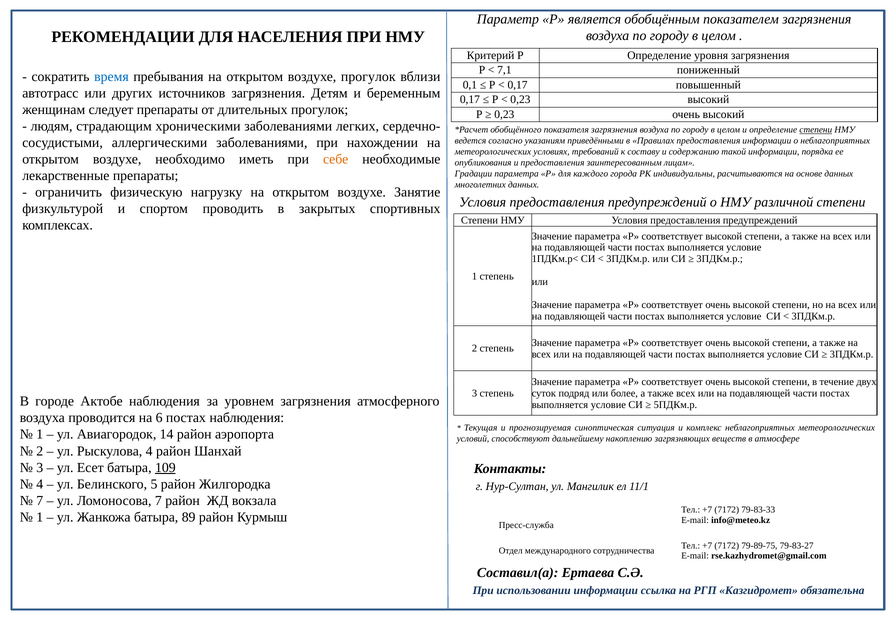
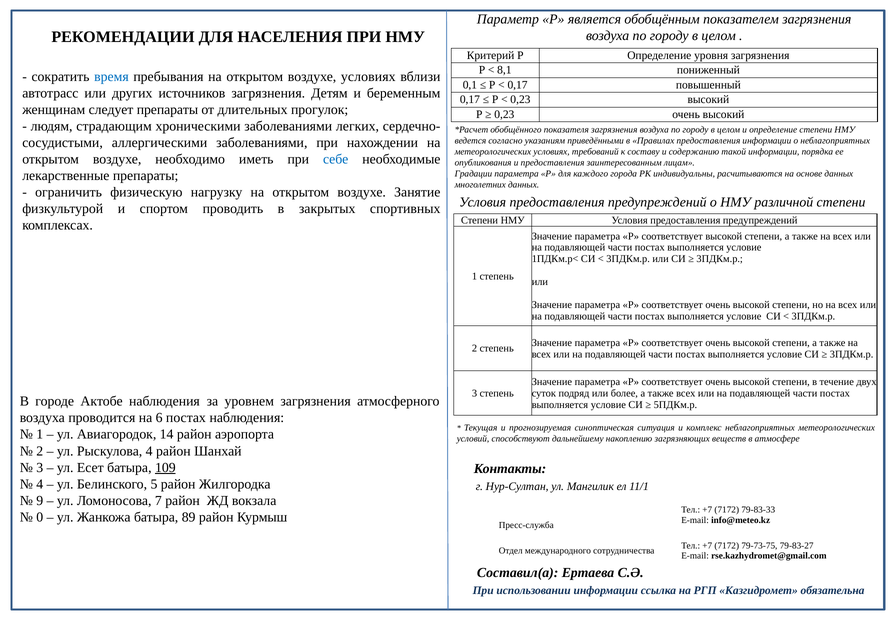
7,1: 7,1 -> 8,1 (504, 70)
воздухе прогулок: прогулок -> условиях (368, 77)
степени underline: present -> none (816, 130)
себе colour: orange -> blue (336, 159)
7: 7 -> 9 (40, 501)
1: 1 -> 0 (40, 517)
79-89-75: 79-89-75 -> 79-73-75 (759, 546)
